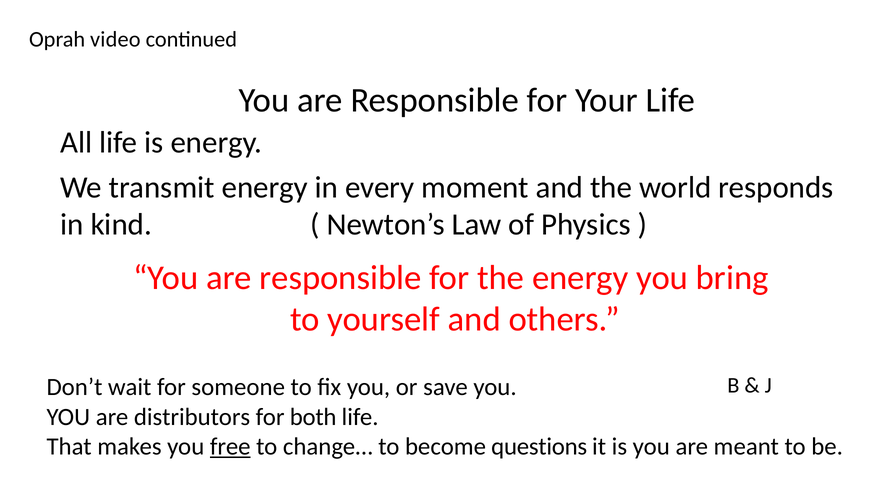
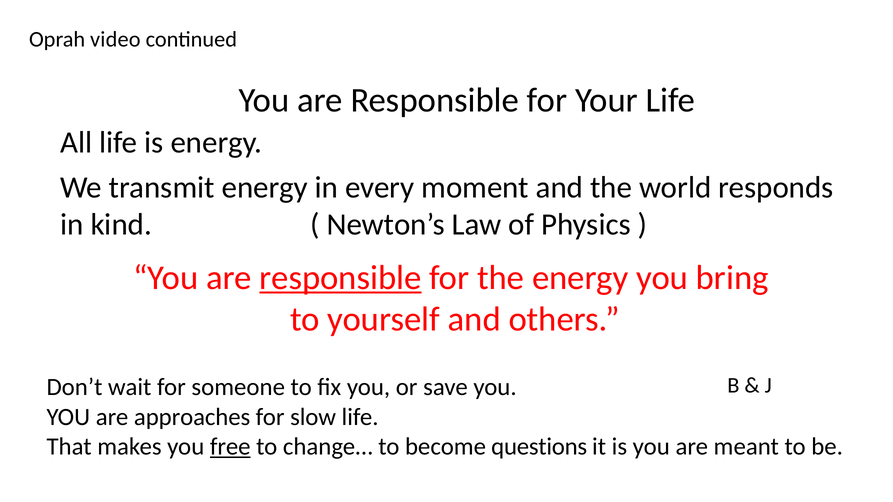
responsible underline: none -> present (340, 278)
distributors: distributors -> approaches (192, 417)
both: both -> slow (313, 417)
